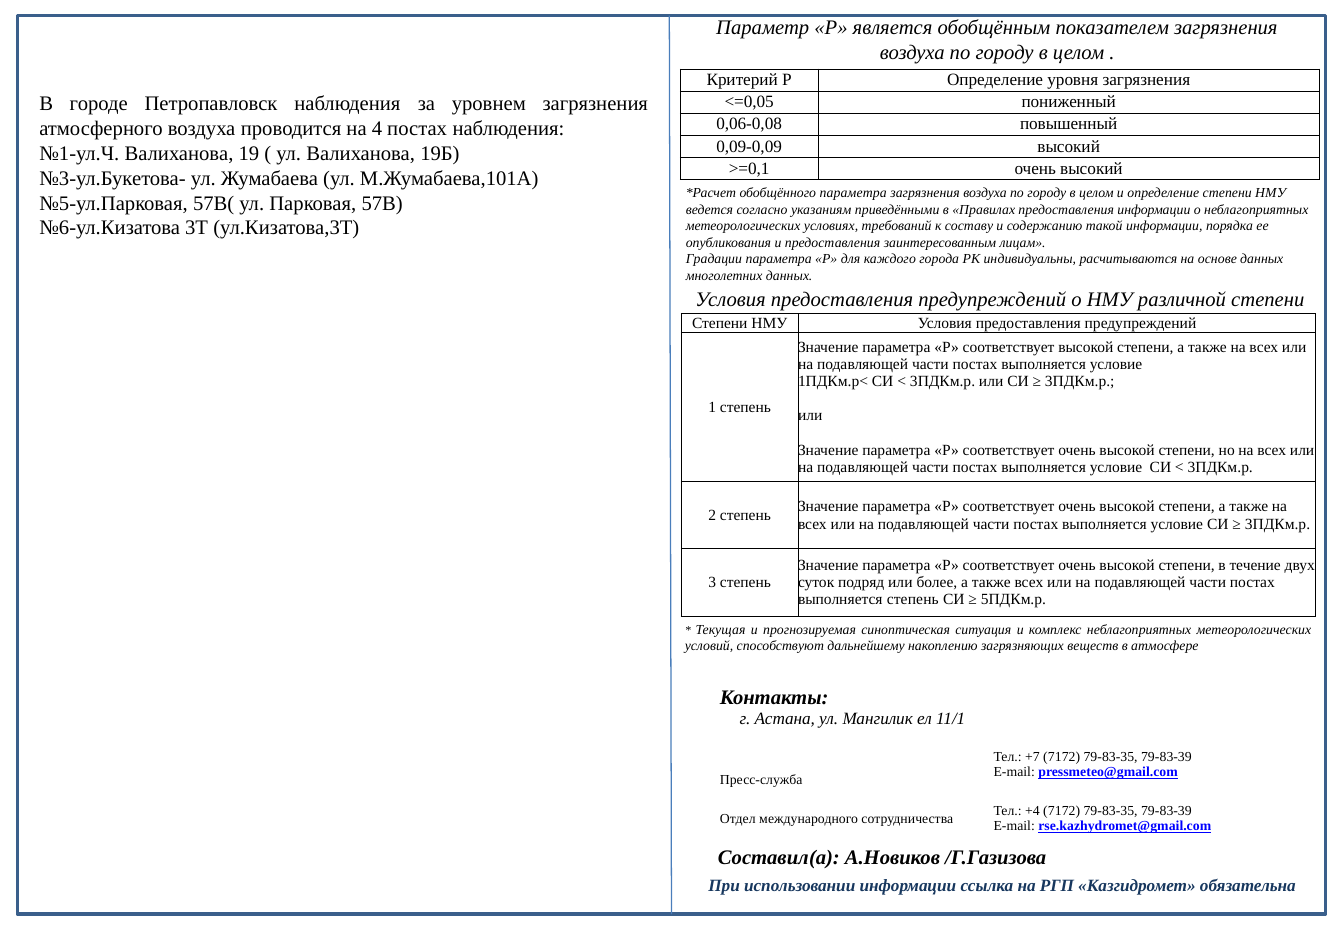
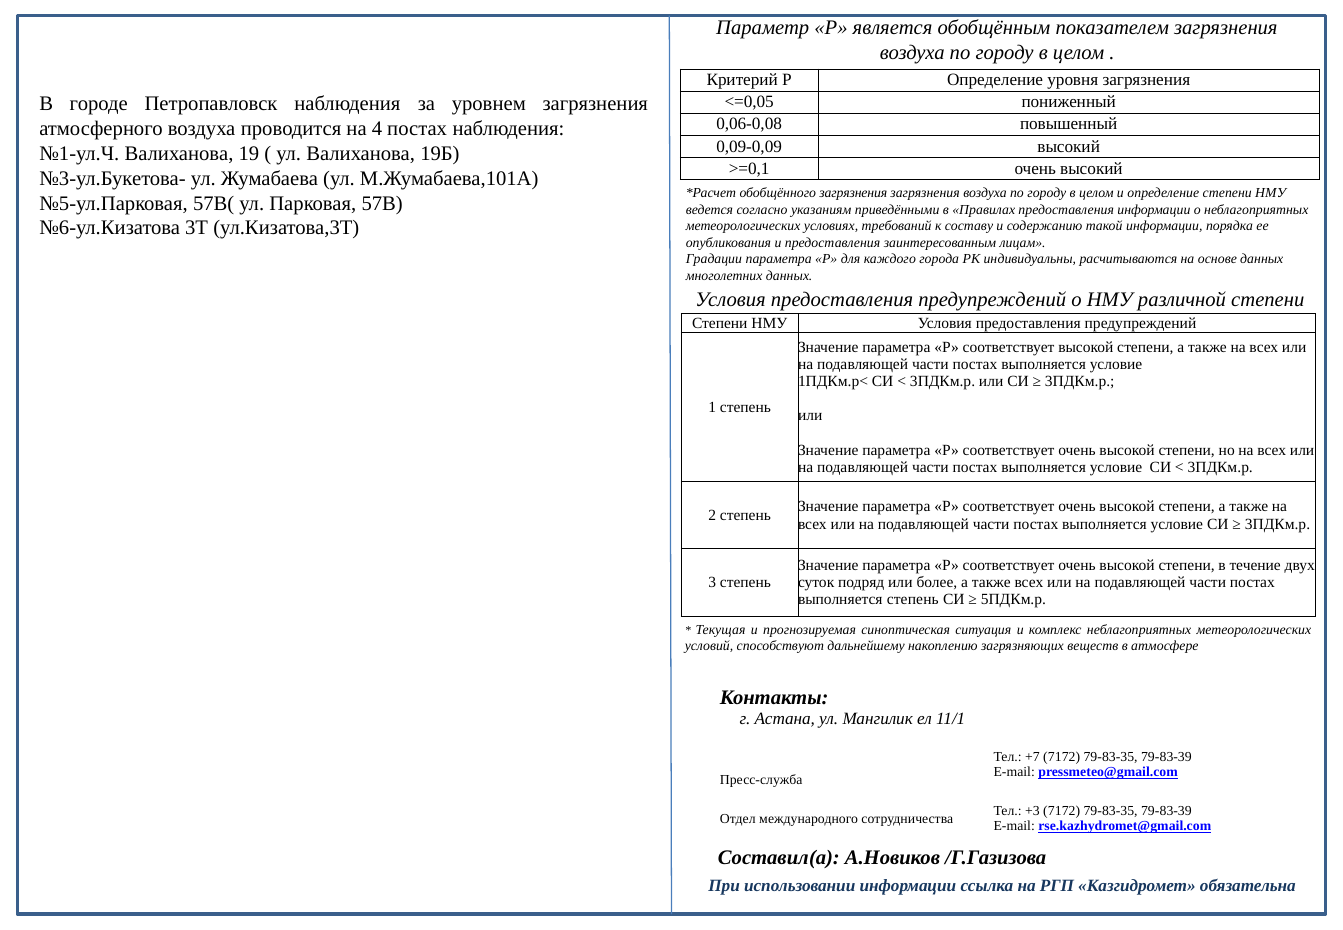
обобщённого параметра: параметра -> загрязнения (853, 193)
+4: +4 -> +3 (1032, 811)
